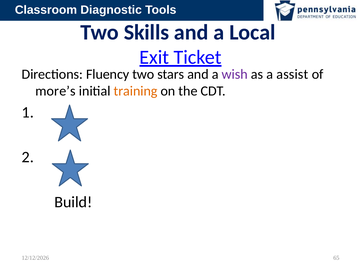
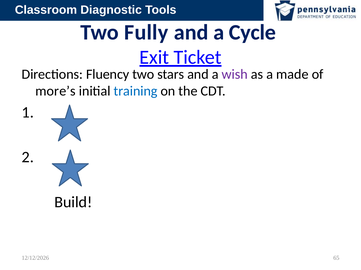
Skills: Skills -> Fully (146, 32)
Local: Local -> Cycle (252, 32)
assist: assist -> made (292, 74)
training colour: orange -> blue (136, 91)
